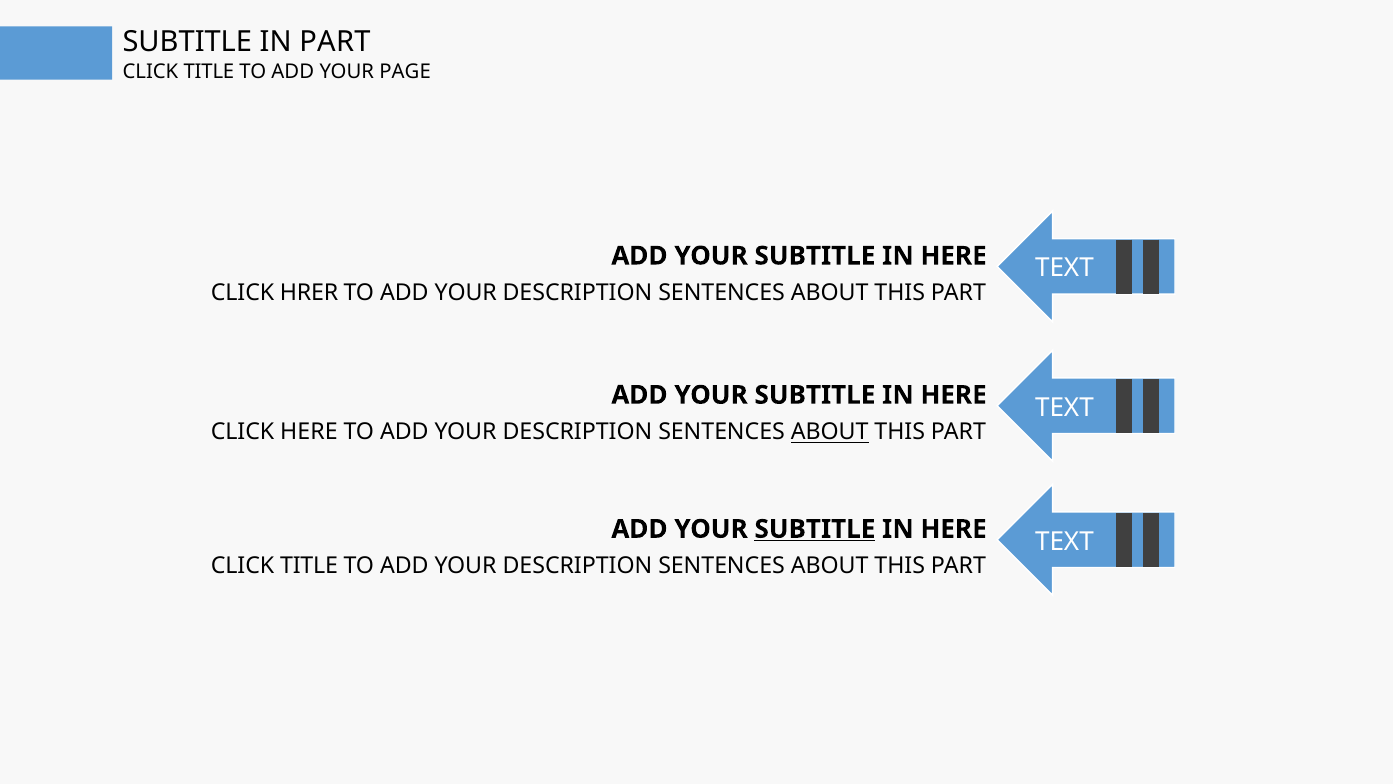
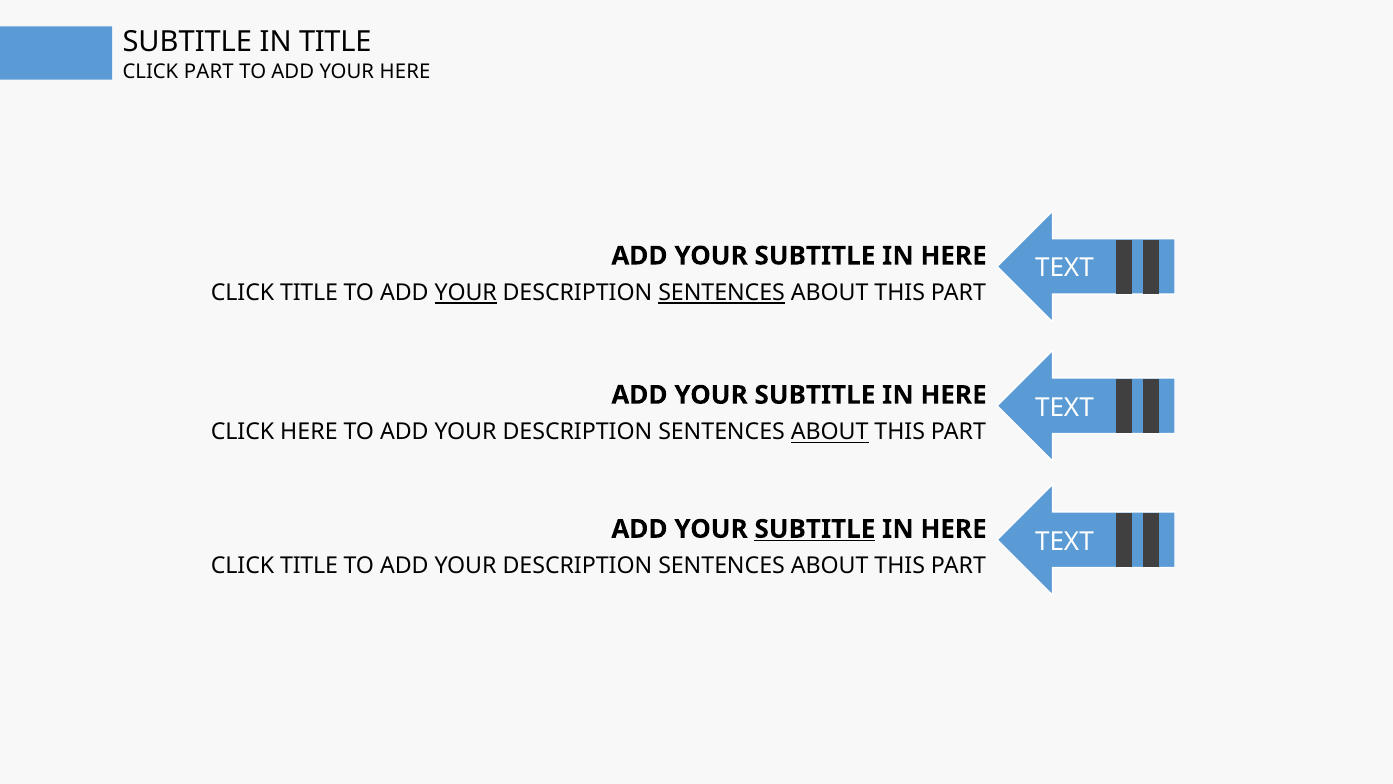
IN PART: PART -> TITLE (335, 42)
TITLE: TITLE -> PART (209, 71)
YOUR PAGE: PAGE -> HERE (405, 71)
HRER: HRER -> TITLE (309, 293)
YOUR underline: none -> present (466, 293)
SENTENCES underline: none -> present (722, 293)
